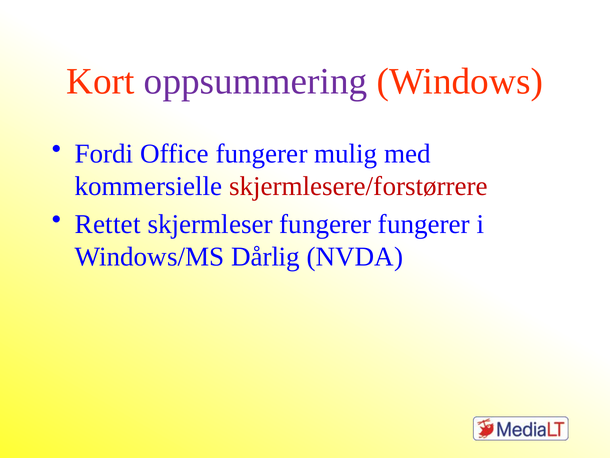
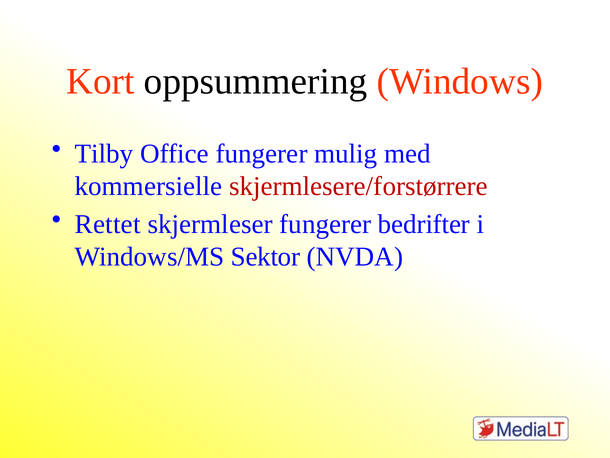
oppsummering colour: purple -> black (256, 81)
Fordi: Fordi -> Tilby (104, 153)
fungerer fungerer: fungerer -> bedrifter (424, 224)
Dårlig: Dårlig -> Sektor (266, 256)
